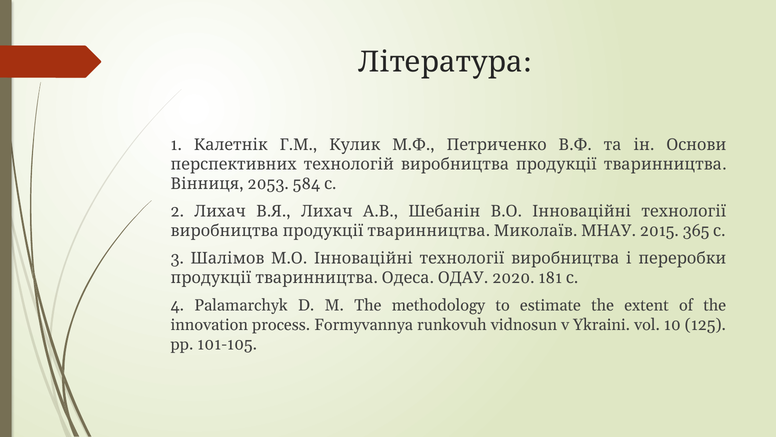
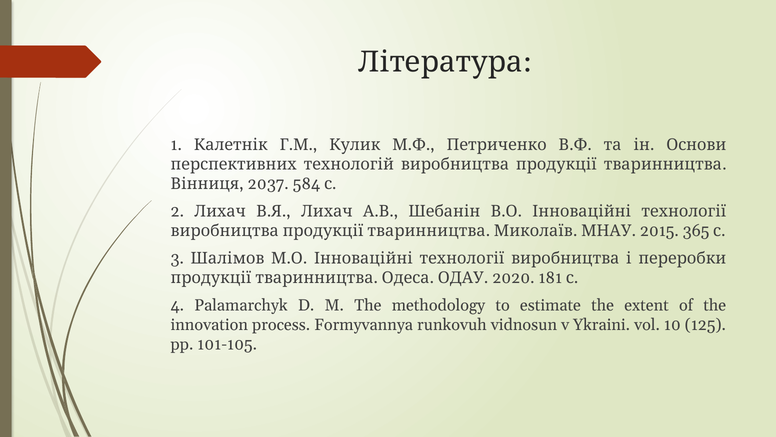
2053: 2053 -> 2037 (268, 184)
